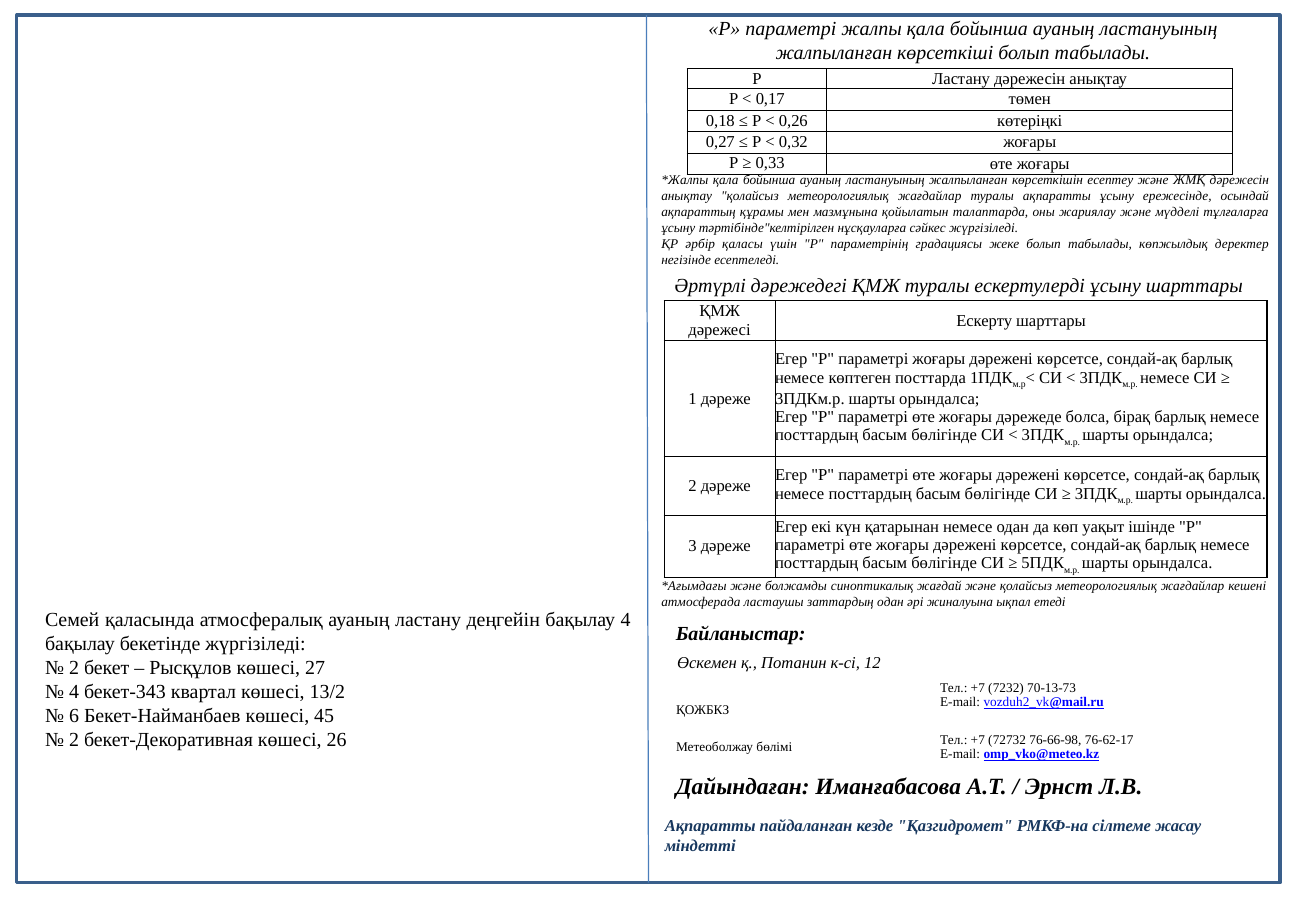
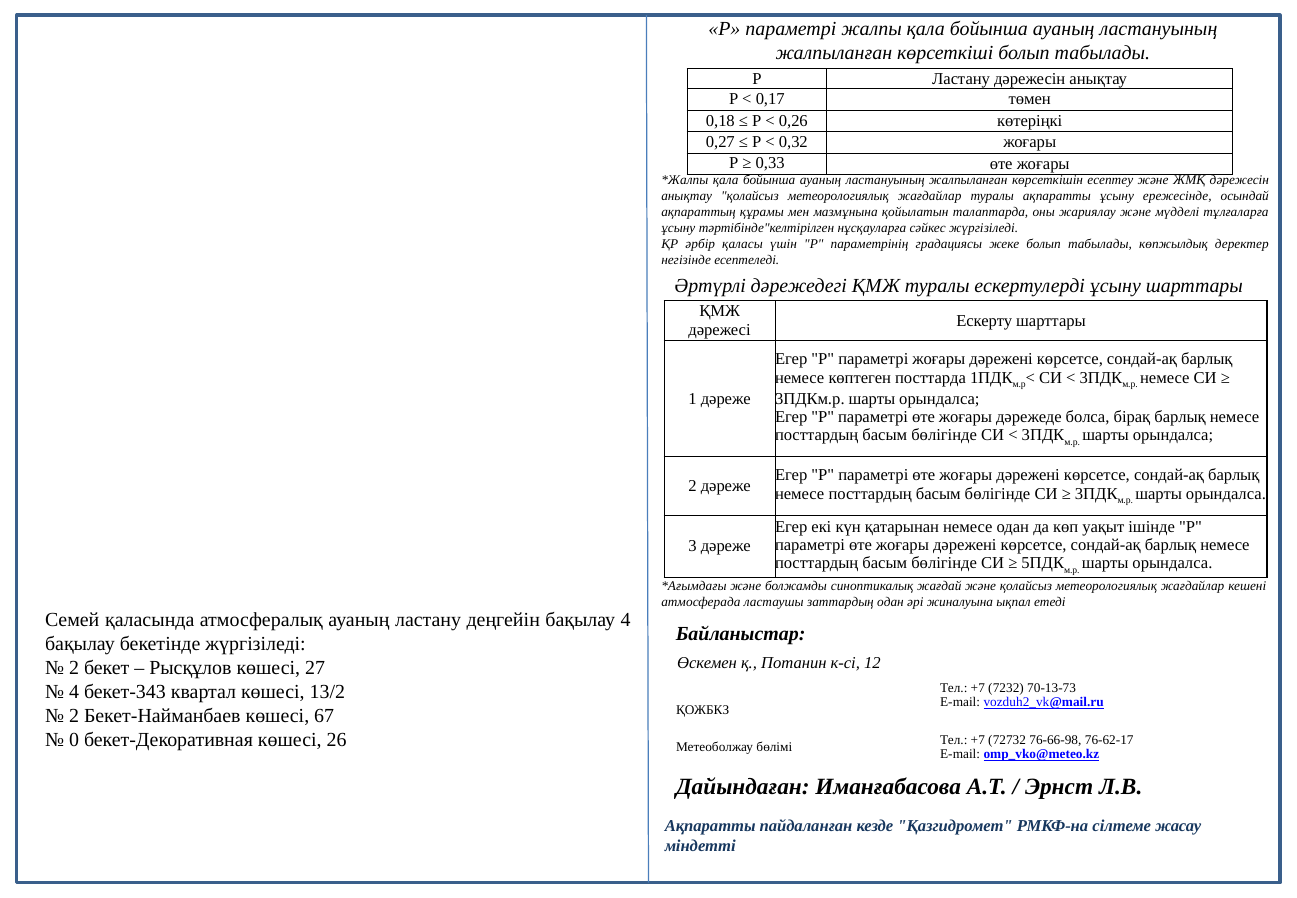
6: 6 -> 2 (74, 716)
45: 45 -> 67 (324, 716)
2: 2 -> 0 (74, 740)
